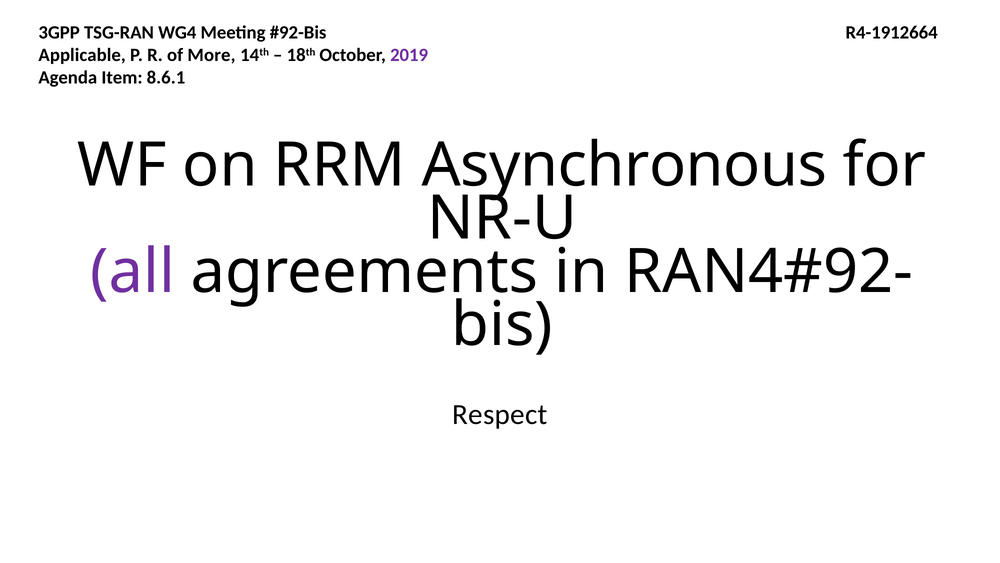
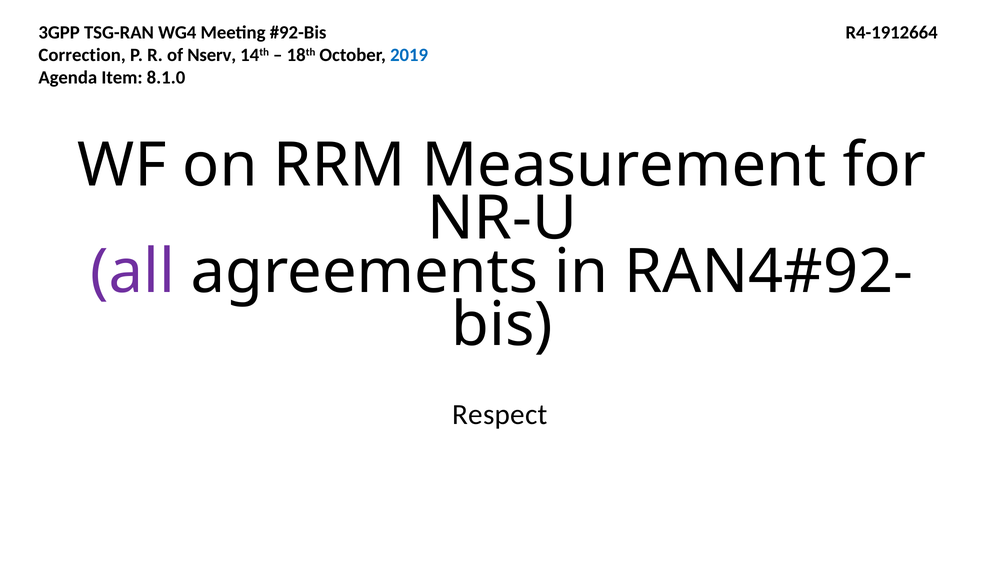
Applicable: Applicable -> Correction (82, 55)
More: More -> Nserv (212, 55)
2019 colour: purple -> blue (409, 55)
8.6.1: 8.6.1 -> 8.1.0 (166, 78)
Asynchronous: Asynchronous -> Measurement (624, 165)
